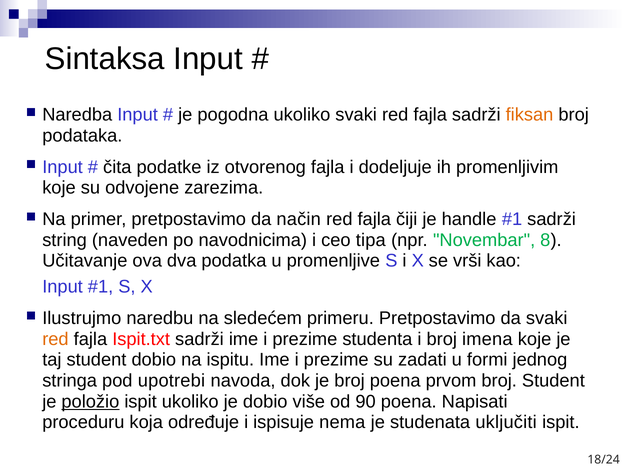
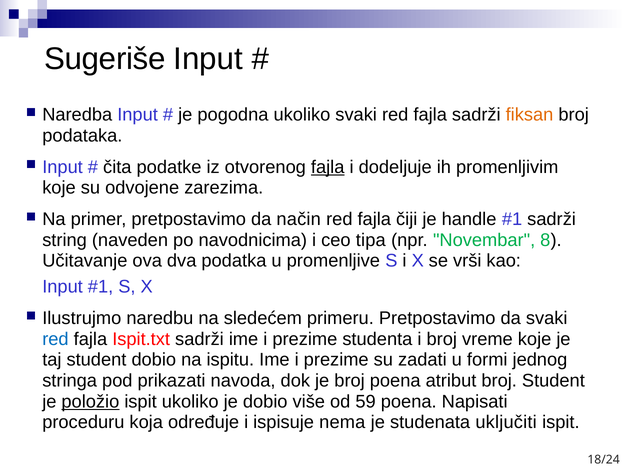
Sintaksa: Sintaksa -> Sugeriše (105, 59)
fajla underline: none -> present (328, 167)
red colour: orange -> blue (55, 339)
imena: imena -> vreme (487, 339)
upotrebi: upotrebi -> prikazati (172, 380)
prvom: prvom -> atribut (451, 380)
90: 90 -> 59 (366, 401)
